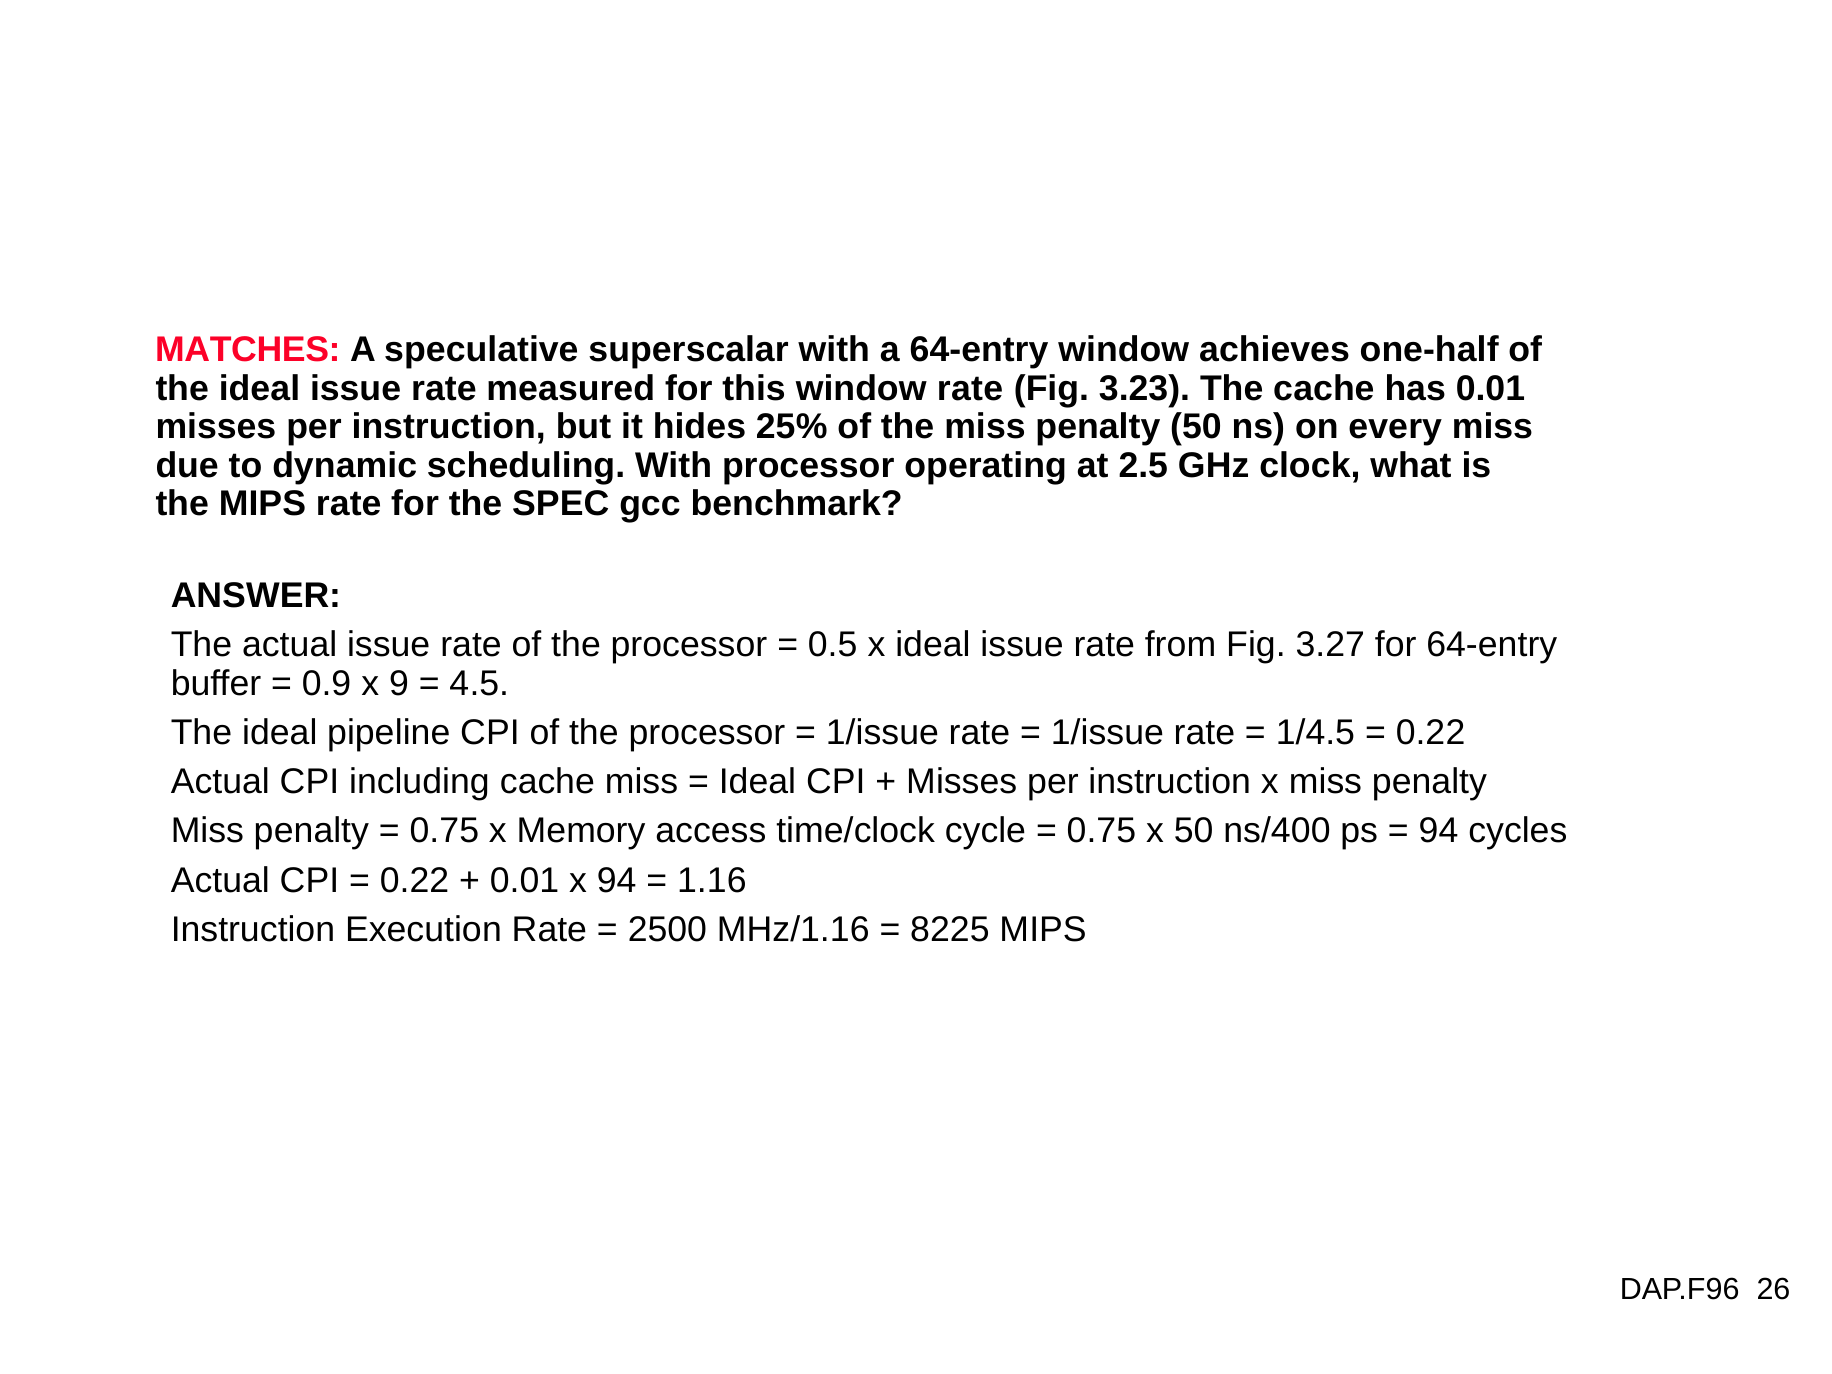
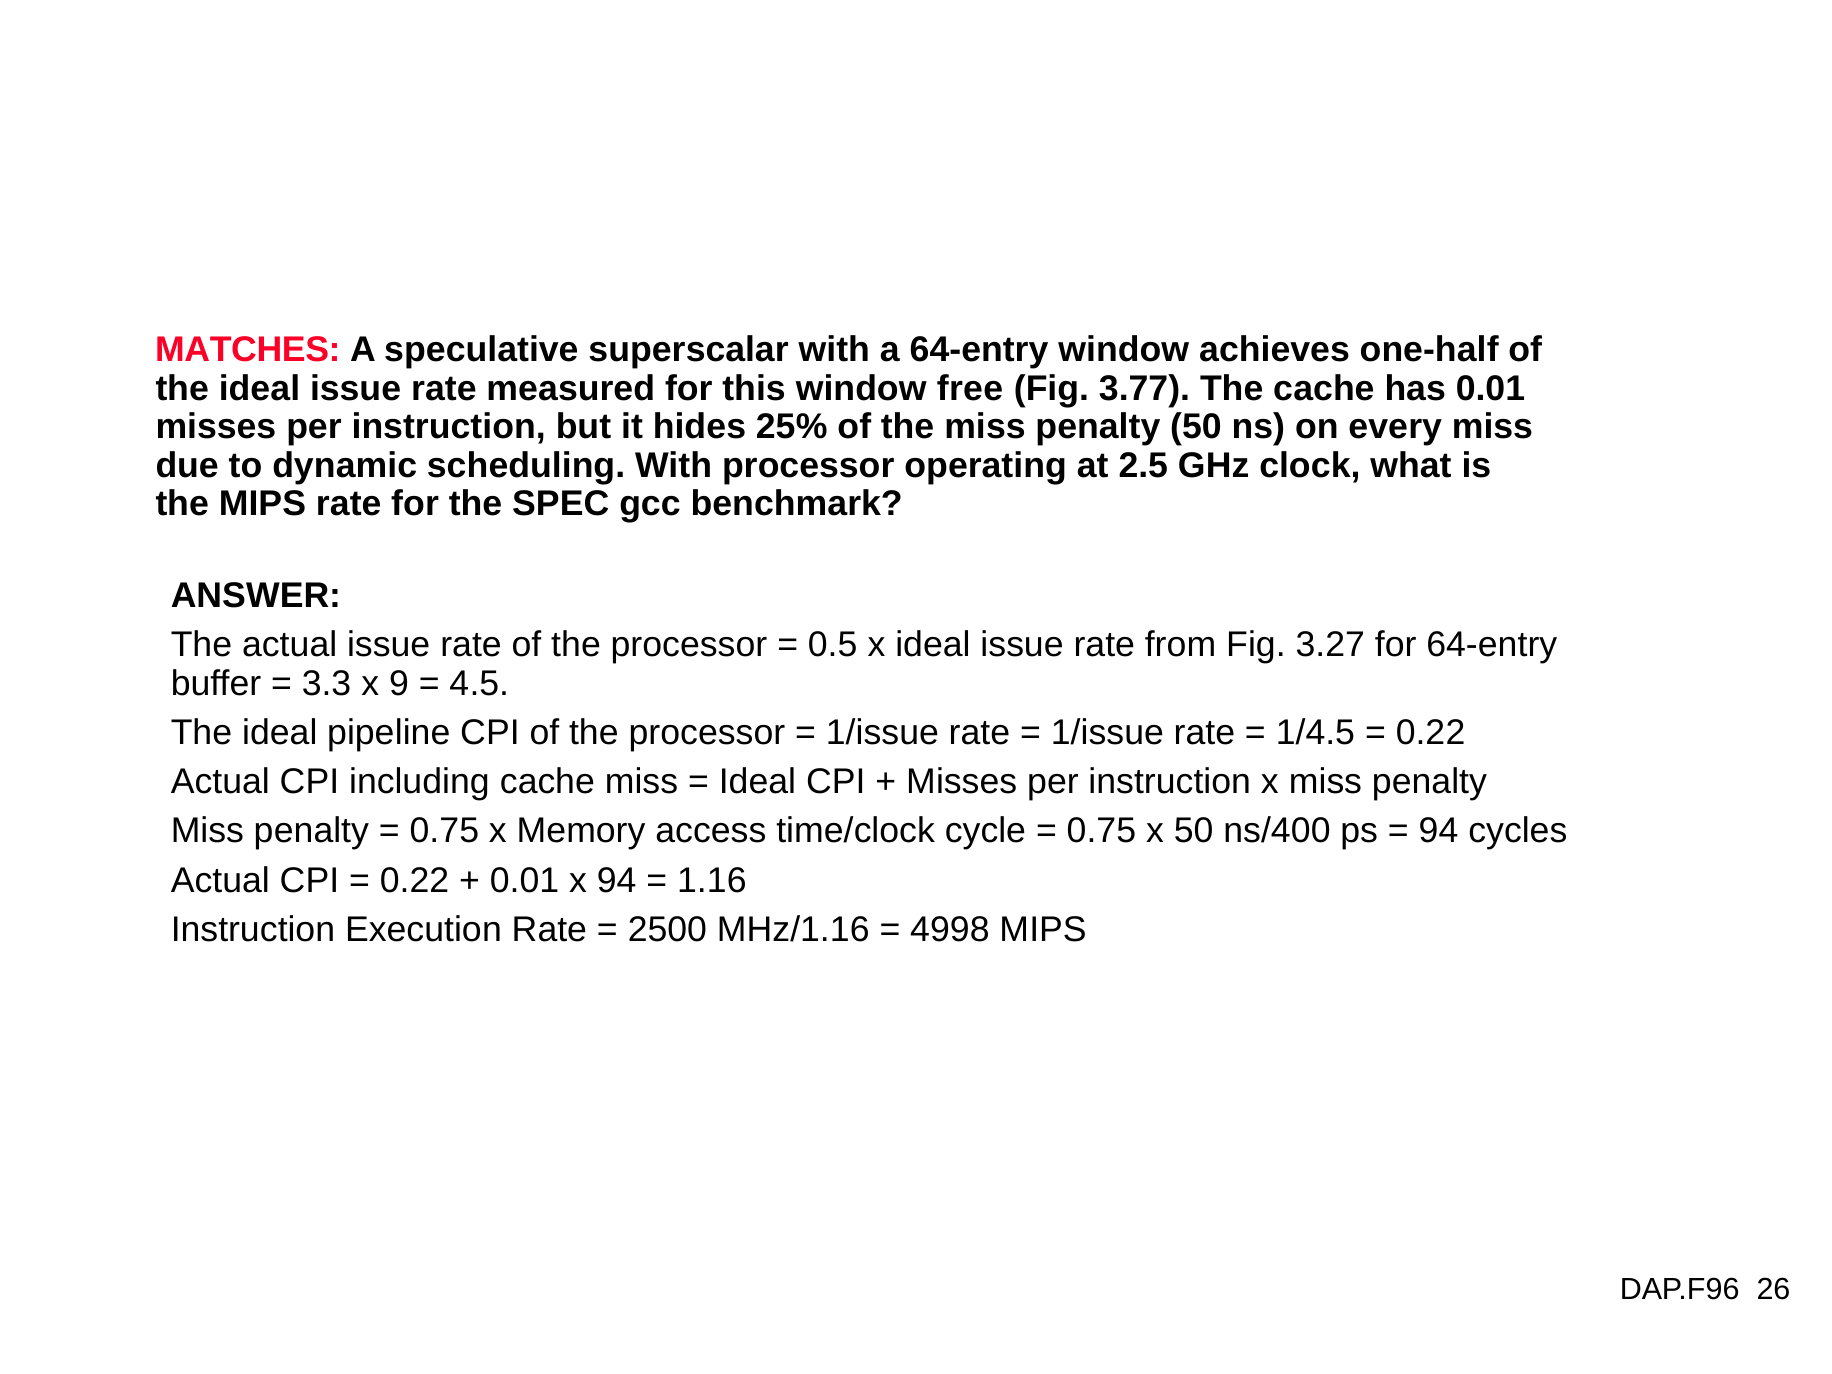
window rate: rate -> free (970, 389)
3.23: 3.23 -> 3.77 (1145, 389)
0.9: 0.9 -> 3.3 (327, 684)
8225: 8225 -> 4998 (950, 930)
